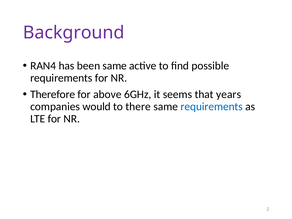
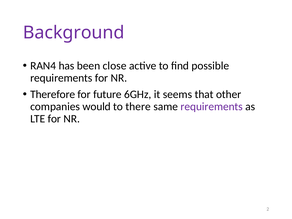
been same: same -> close (115, 66)
above: above -> future (107, 94)
years: years -> other (229, 94)
requirements colour: blue -> purple (212, 107)
